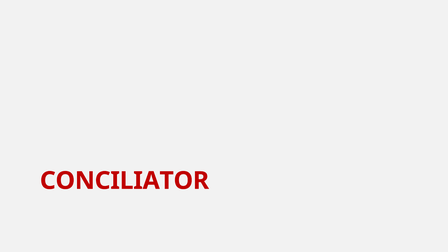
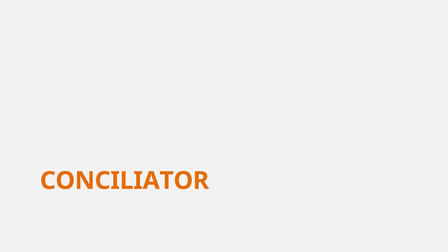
CONCILIATOR colour: red -> orange (124, 181)
